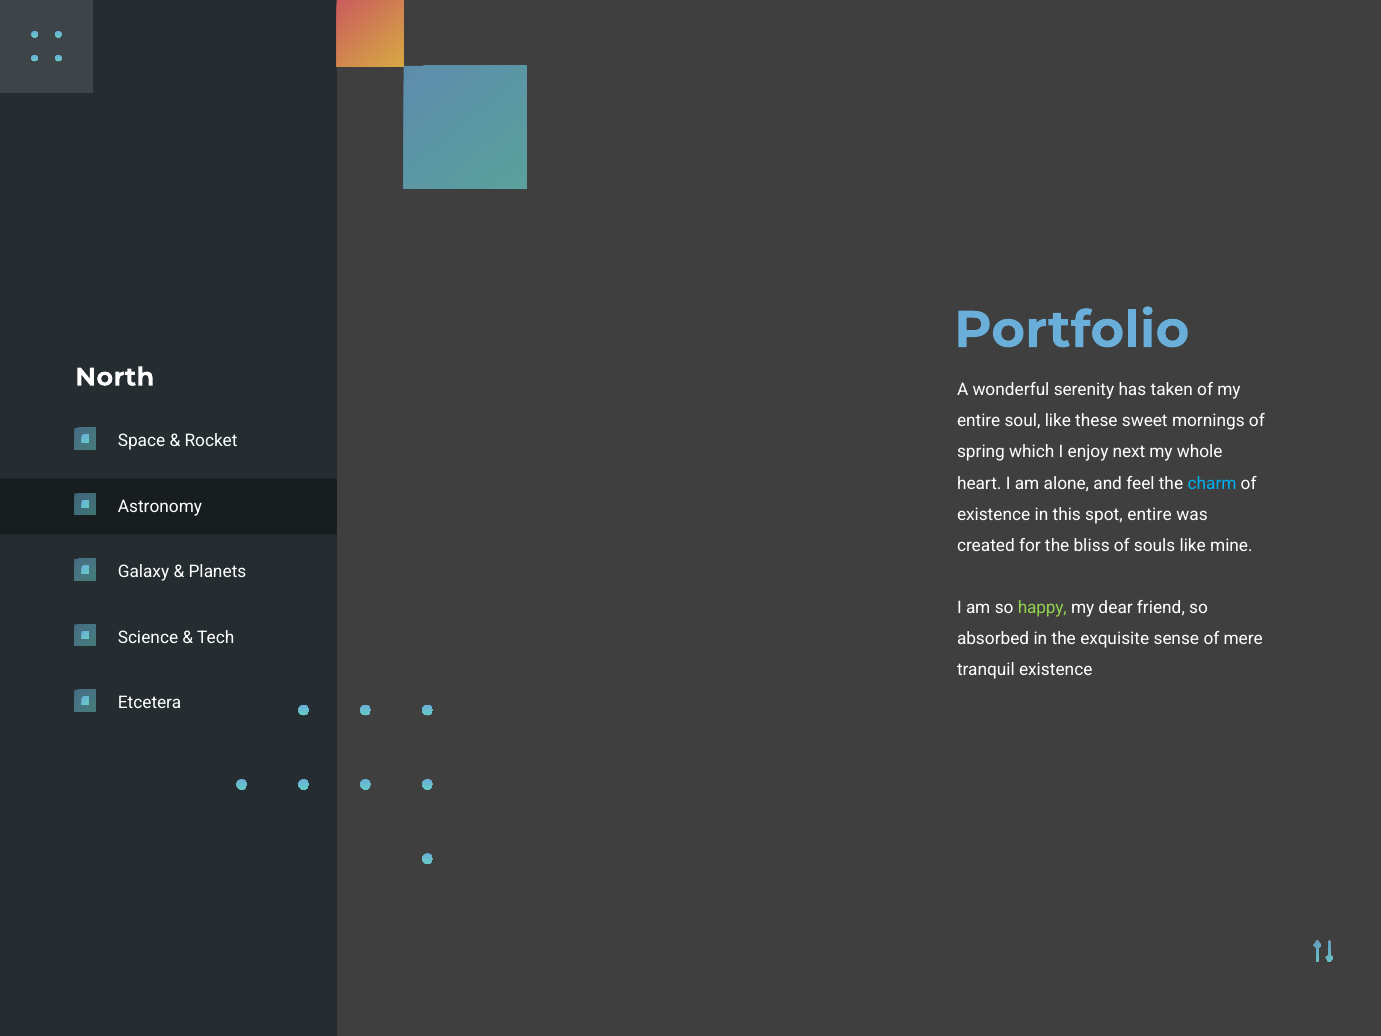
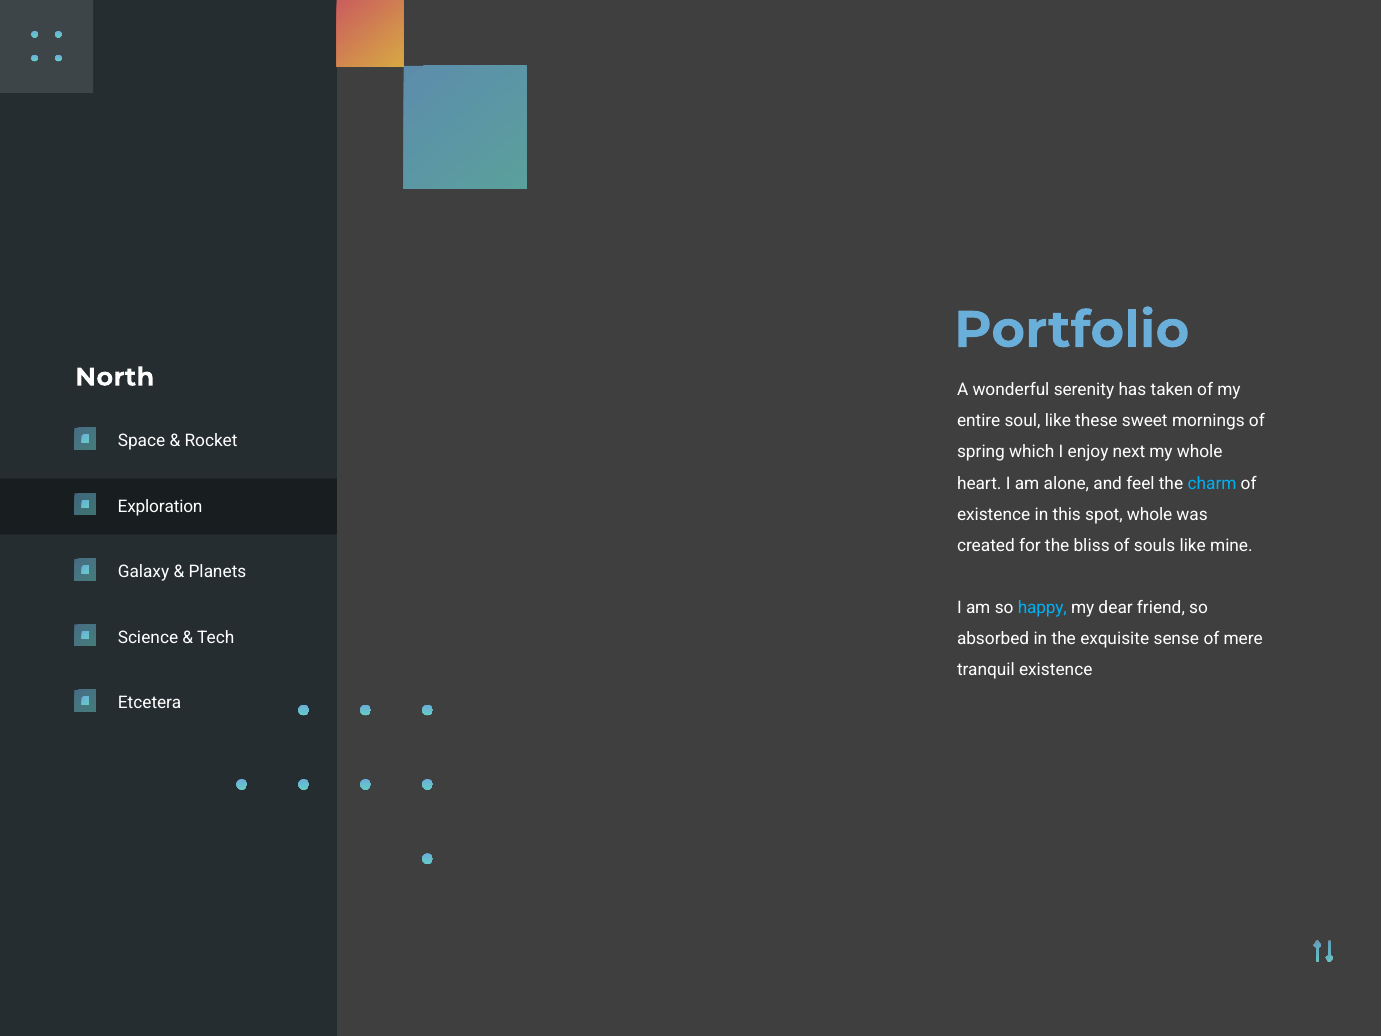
Astronomy: Astronomy -> Exploration (160, 507)
spot entire: entire -> whole (1150, 514)
happy colour: light green -> light blue (1042, 608)
